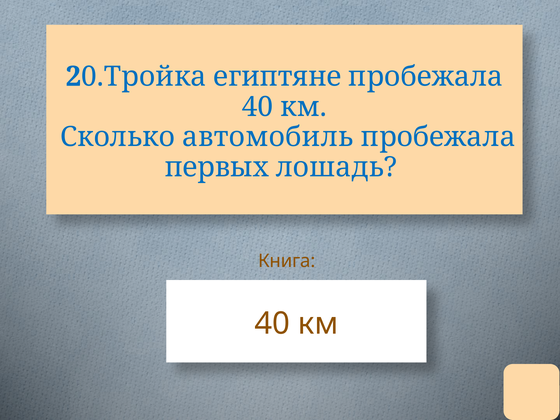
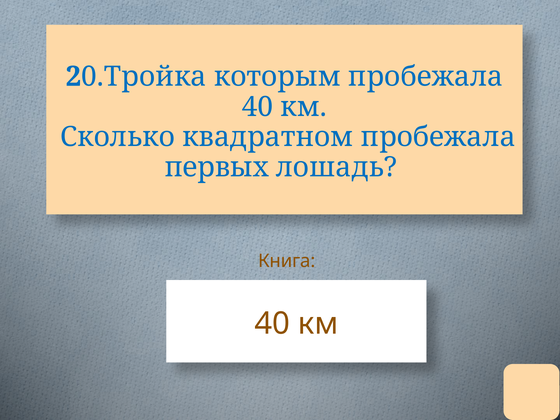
египтяне: египтяне -> которым (277, 77)
автомобиль: автомобиль -> квадратном (268, 137)
